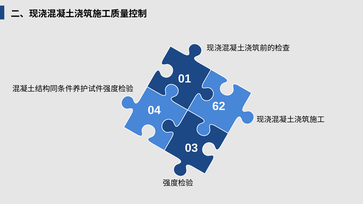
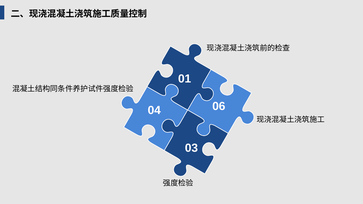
62: 62 -> 06 (219, 106)
